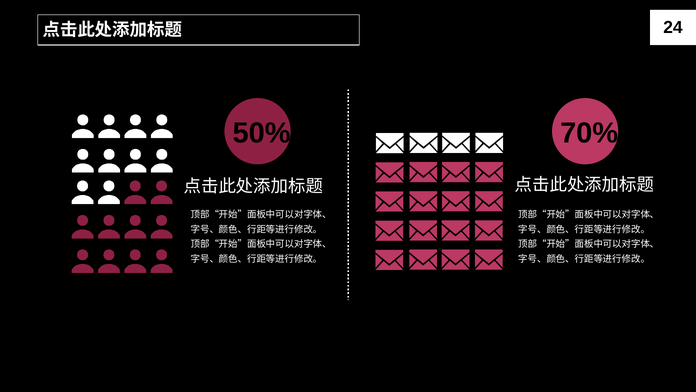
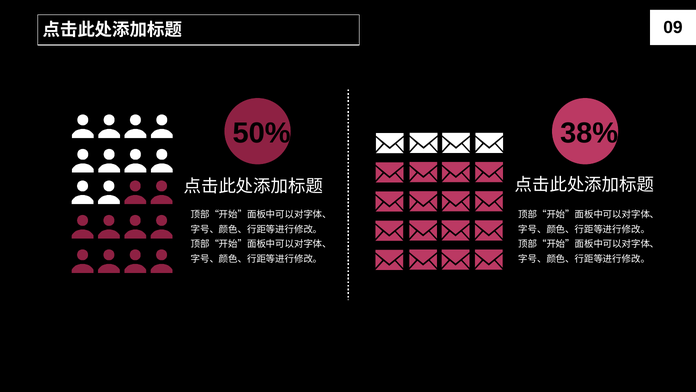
24: 24 -> 09 (673, 27)
70%: 70% -> 38% (589, 133)
